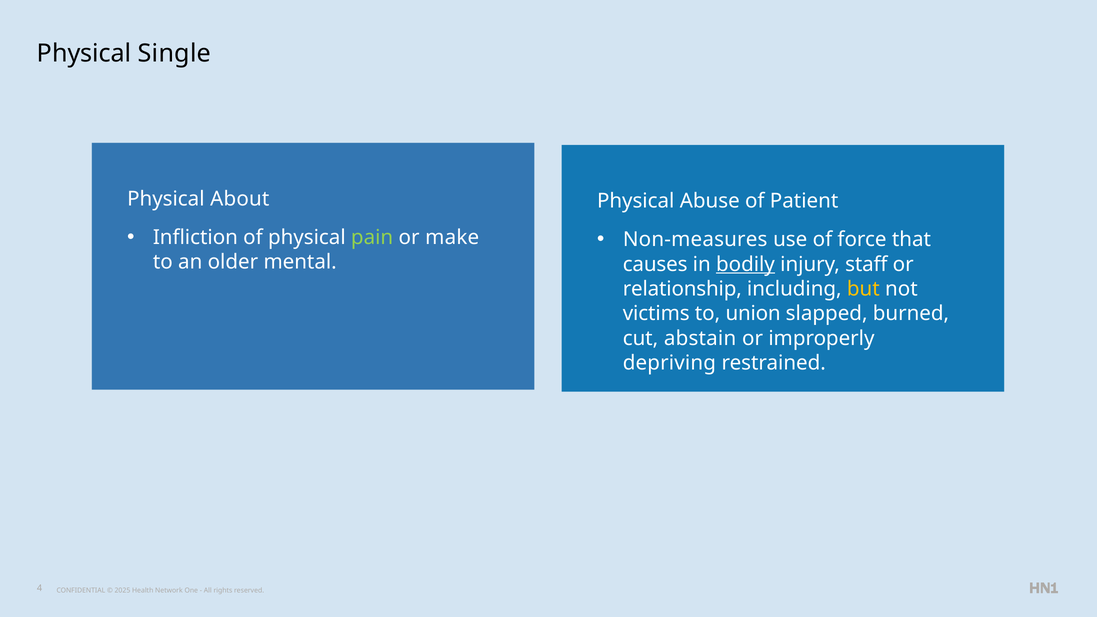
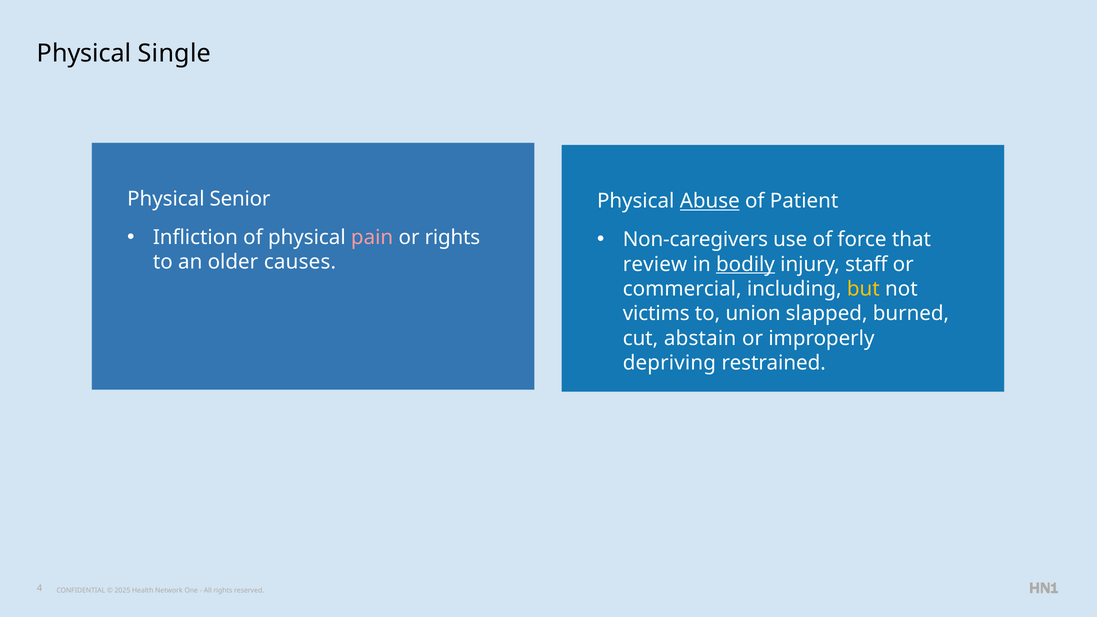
About: About -> Senior (240, 199)
Abuse underline: none -> present (710, 201)
pain colour: light green -> pink (372, 238)
or make: make -> rights (452, 238)
Non-measures: Non-measures -> Non-caregivers (695, 240)
mental: mental -> causes (300, 262)
causes: causes -> review (655, 264)
relationship: relationship -> commercial (682, 289)
